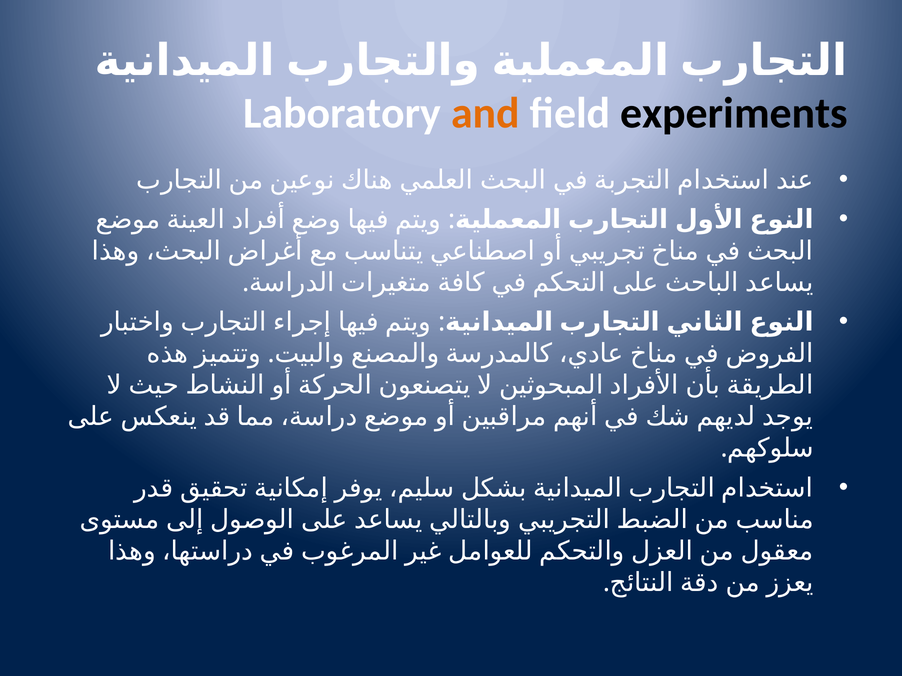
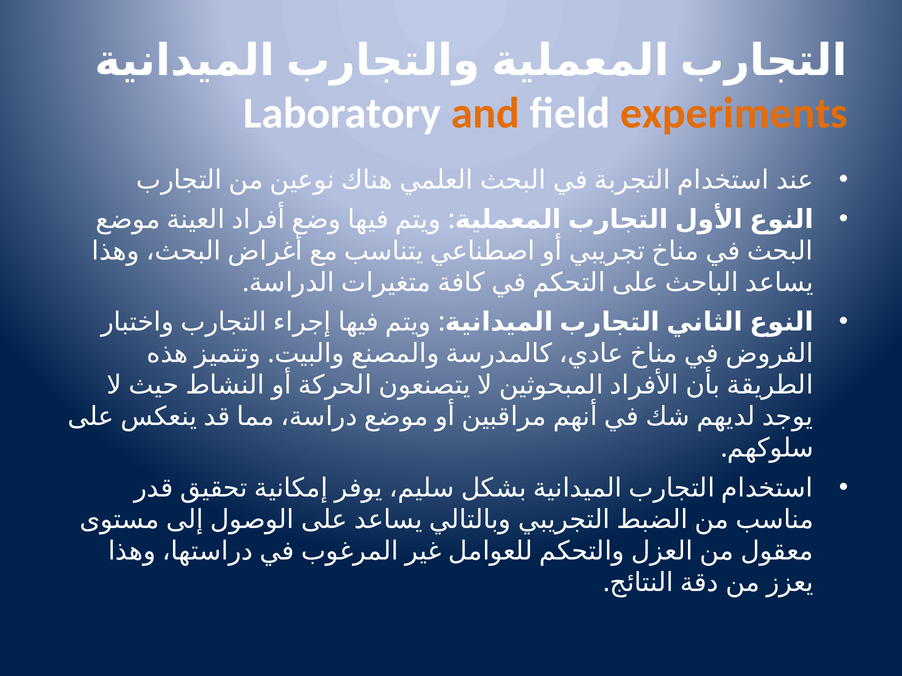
experiments colour: black -> orange (734, 114)
